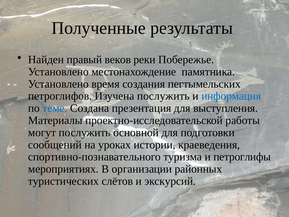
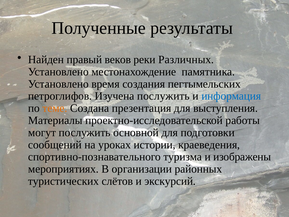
Побережье: Побережье -> Различных (186, 60)
теме colour: blue -> orange (55, 108)
петроглифы: петроглифы -> изображены (242, 157)
